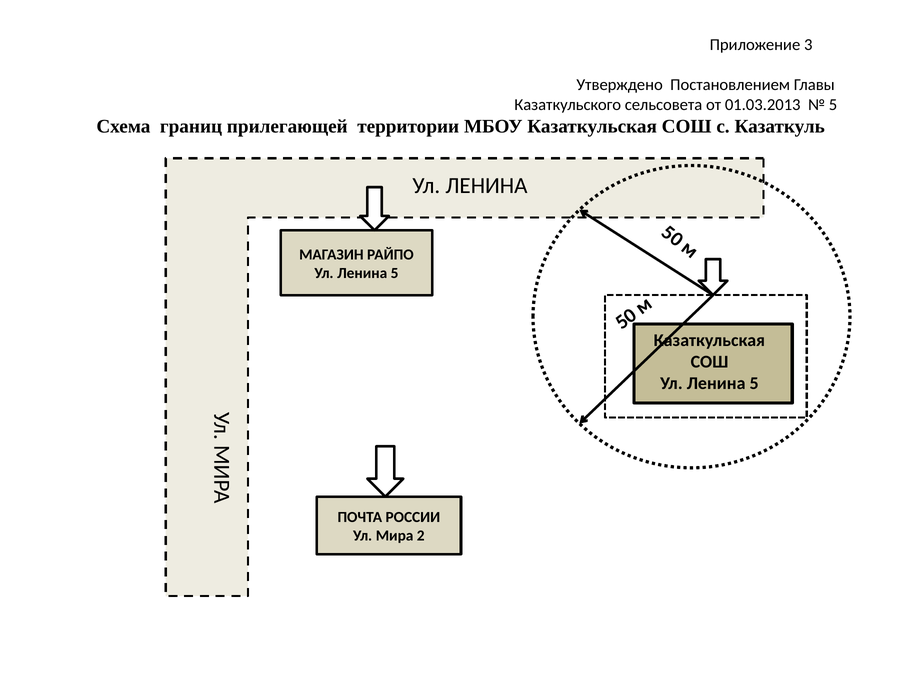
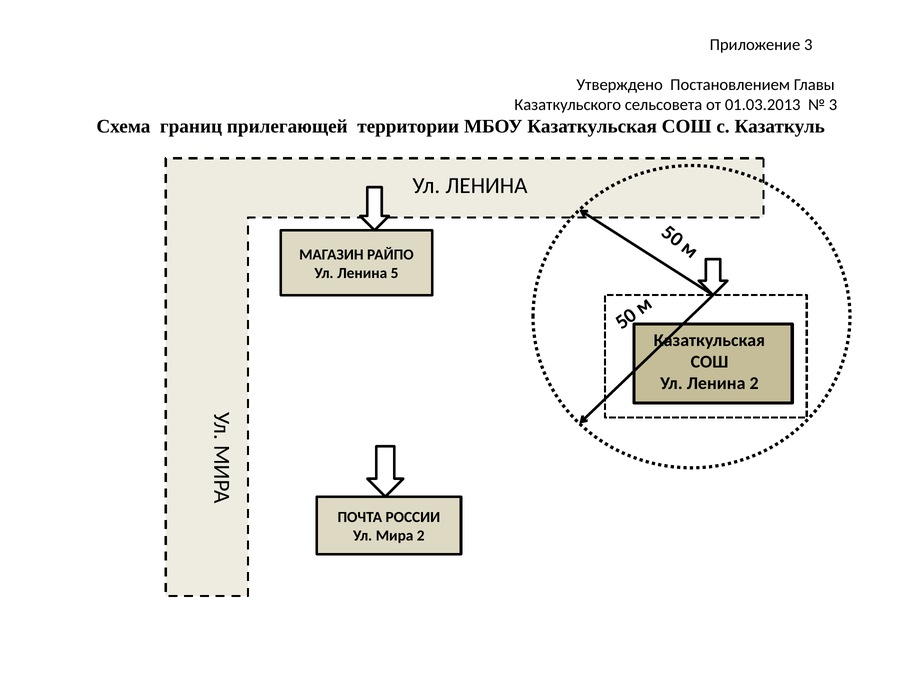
5: 5 -> 3 (833, 105)
5: 5 -> 2 (754, 384)
